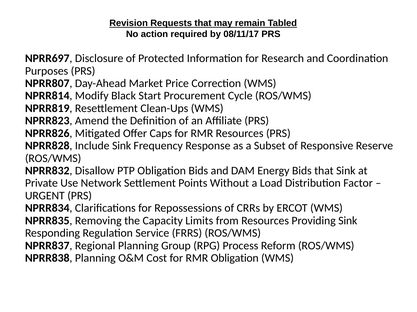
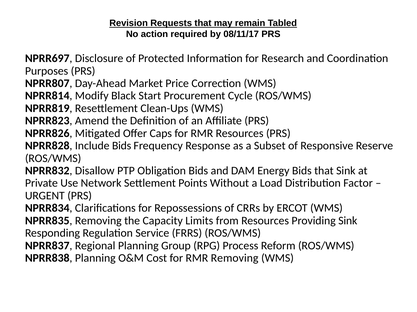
Include Sink: Sink -> Bids (122, 146)
RMR Obligation: Obligation -> Removing (235, 259)
